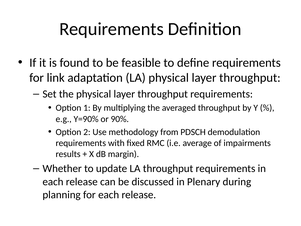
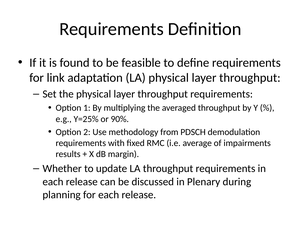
Y=90%: Y=90% -> Y=25% (86, 119)
